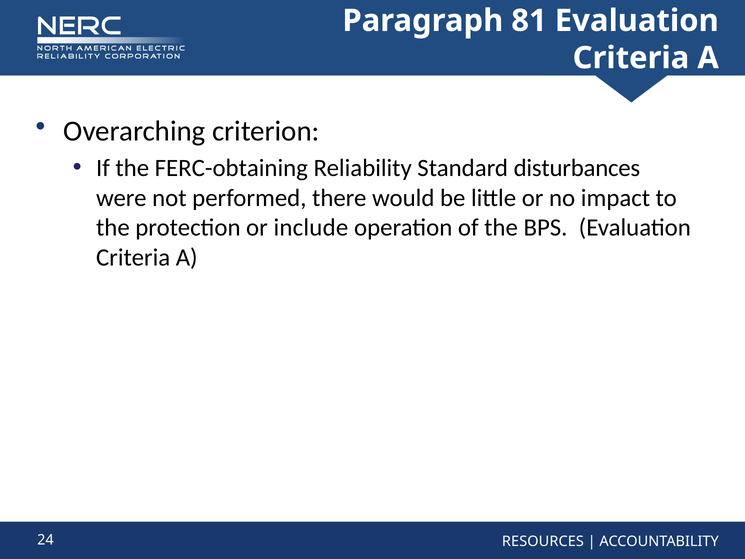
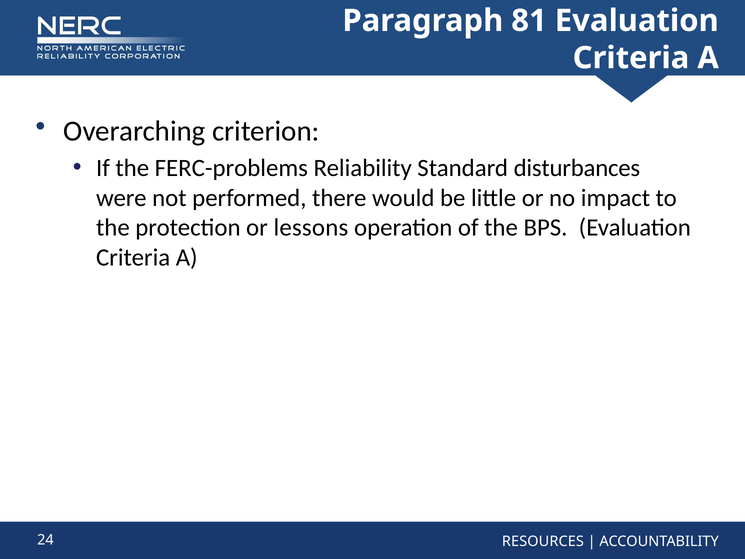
FERC-obtaining: FERC-obtaining -> FERC-problems (231, 168)
include: include -> lessons (311, 228)
